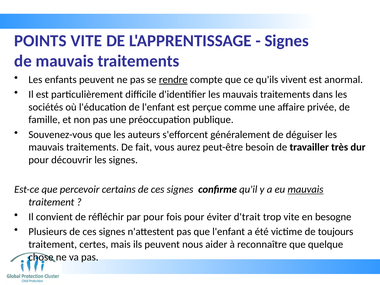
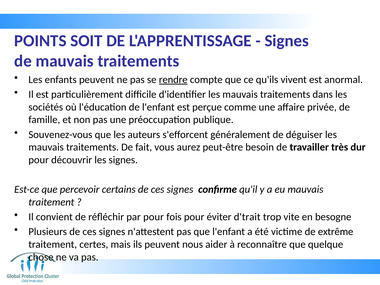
POINTS VITE: VITE -> SOIT (86, 41)
mauvais underline: present -> none (305, 189)
toujours: toujours -> extrême (336, 232)
